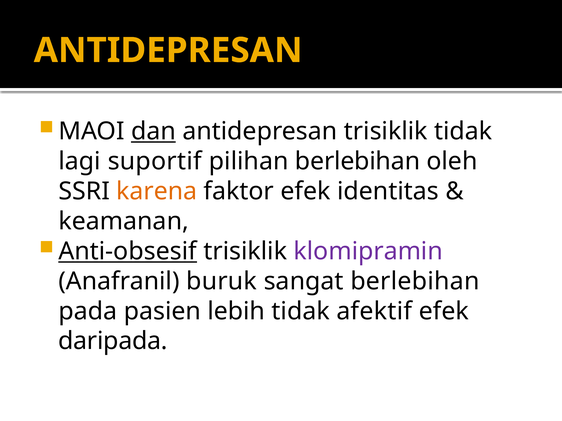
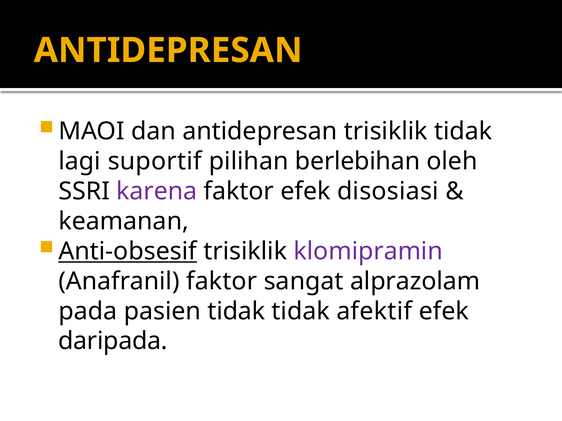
dan underline: present -> none (153, 131)
karena colour: orange -> purple (157, 191)
identitas: identitas -> disosiasi (388, 191)
Anafranil buruk: buruk -> faktor (222, 281)
sangat berlebihan: berlebihan -> alprazolam (415, 281)
pasien lebih: lebih -> tidak (236, 311)
